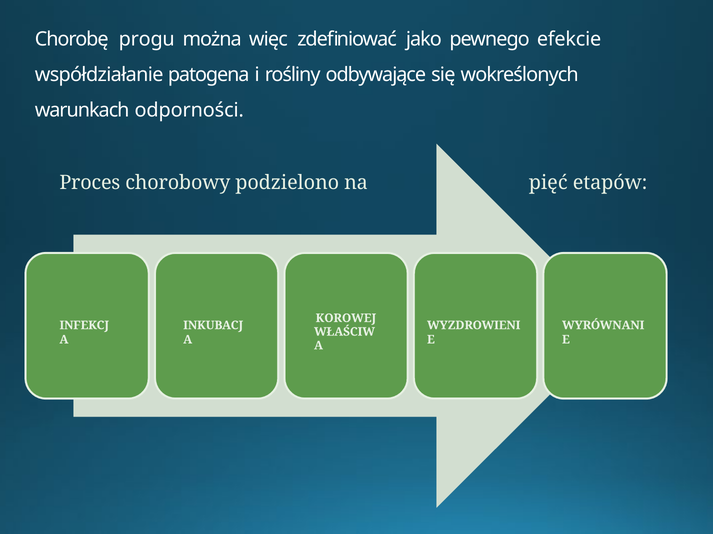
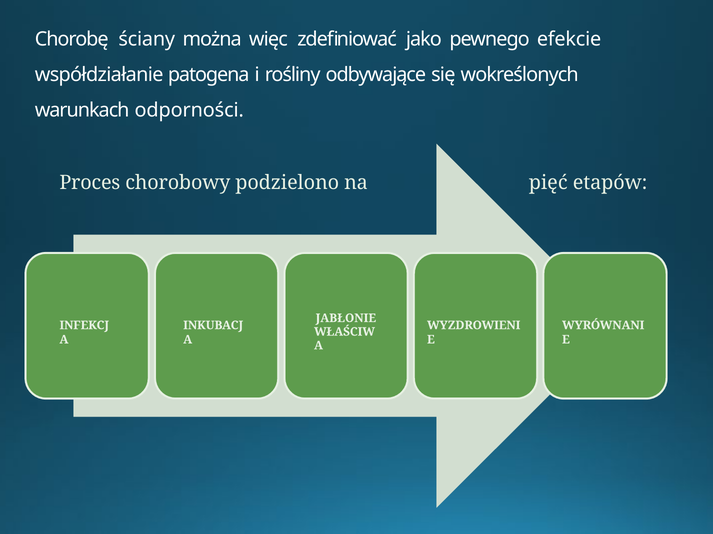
progu: progu -> ściany (147, 39)
KOROWEJ: KOROWEJ -> JABŁONIE (346, 319)
